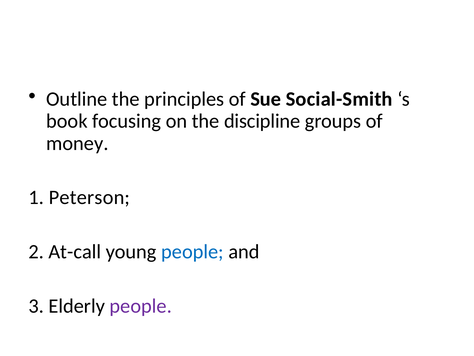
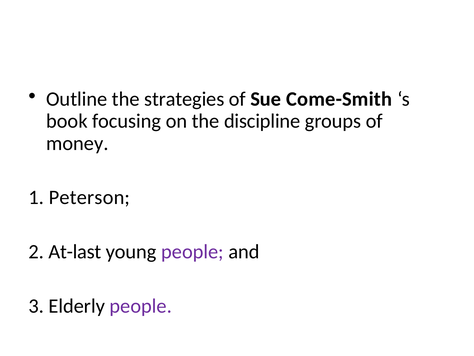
principles: principles -> strategies (184, 99)
Social-Smith: Social-Smith -> Come-Smith (339, 99)
At-call: At-call -> At-last (75, 251)
people colour: blue -> purple (192, 251)
